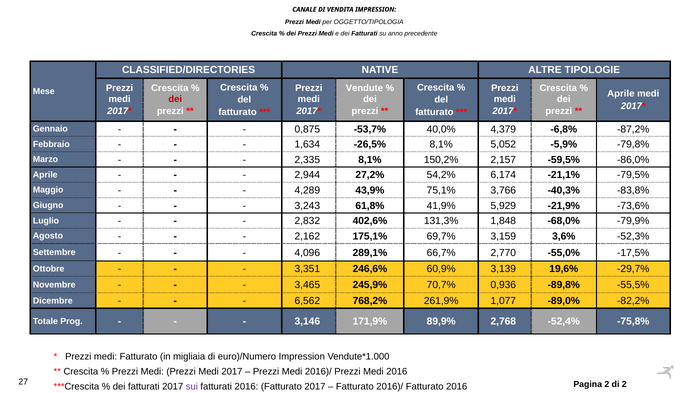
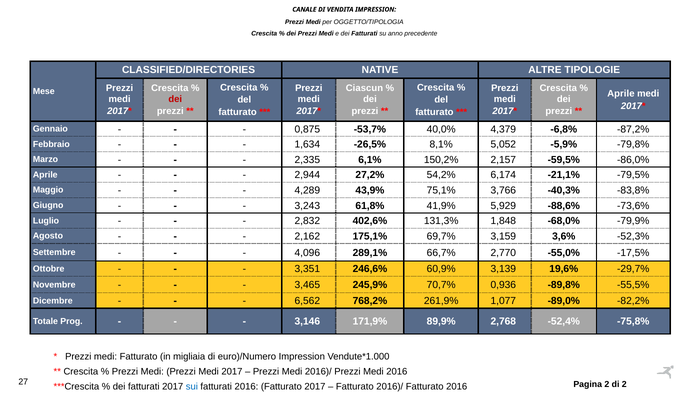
Vendute: Vendute -> Ciascun (364, 88)
2,335 8,1%: 8,1% -> 6,1% (370, 160)
-21,9%: -21,9% -> -88,6% (564, 206)
sui colour: purple -> blue (192, 387)
